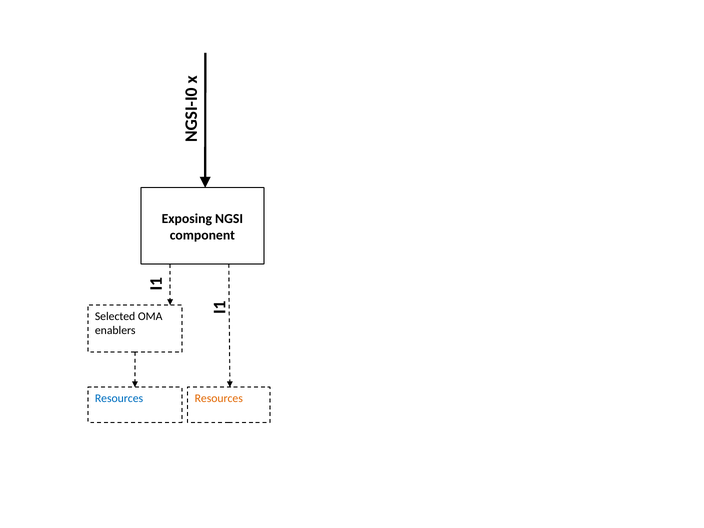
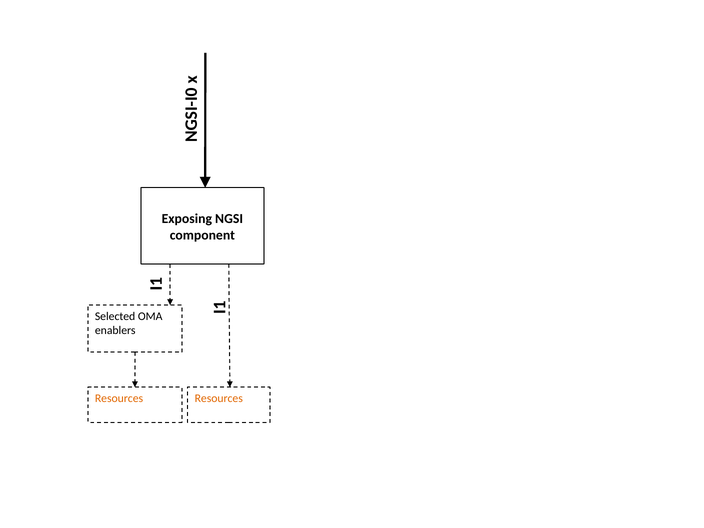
Resources colour: blue -> orange (119, 398)
